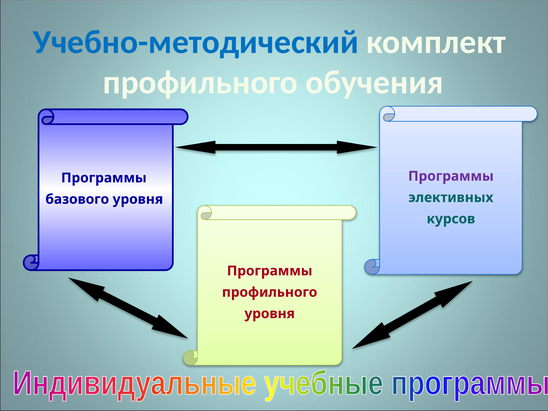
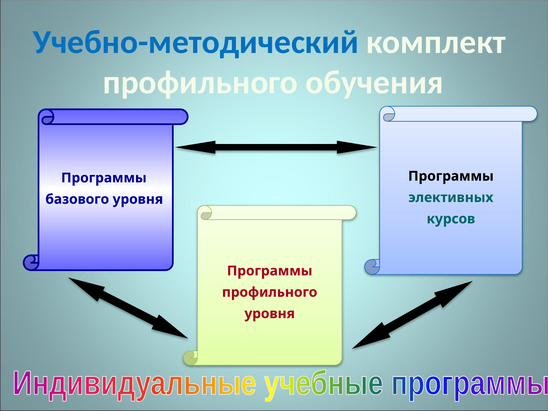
Программы colour: purple -> black (451, 176)
